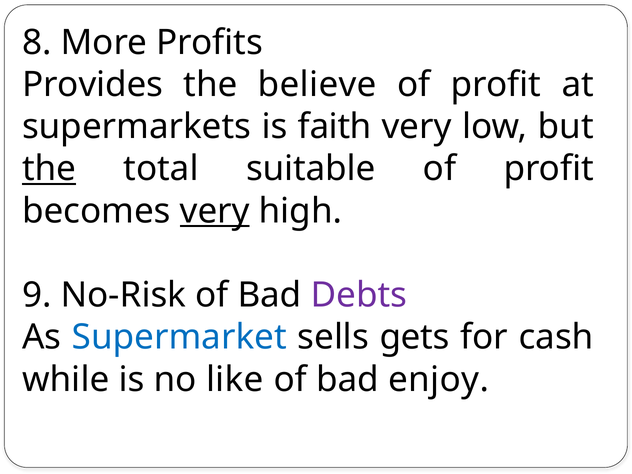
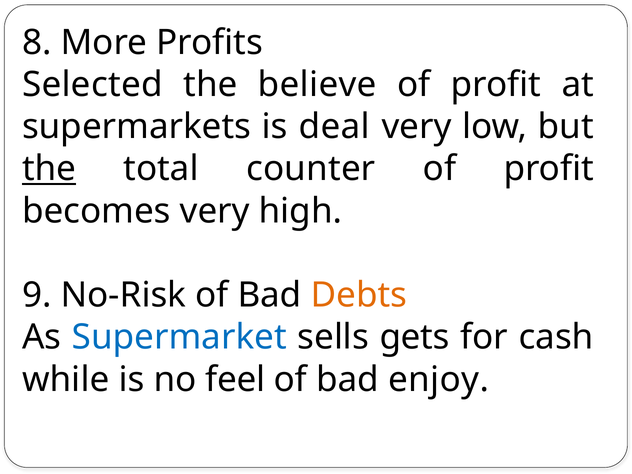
Provides: Provides -> Selected (92, 85)
faith: faith -> deal (334, 127)
suitable: suitable -> counter (311, 169)
very underline: present -> none (215, 211)
Debts colour: purple -> orange (359, 295)
like: like -> feel (235, 379)
